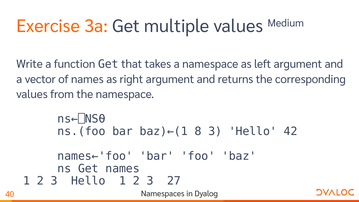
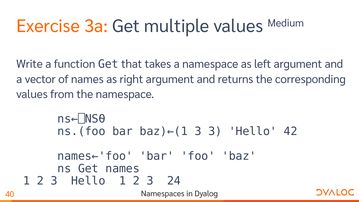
baz)←(1 8: 8 -> 3 (198, 131)
27: 27 -> 24 (174, 181)
